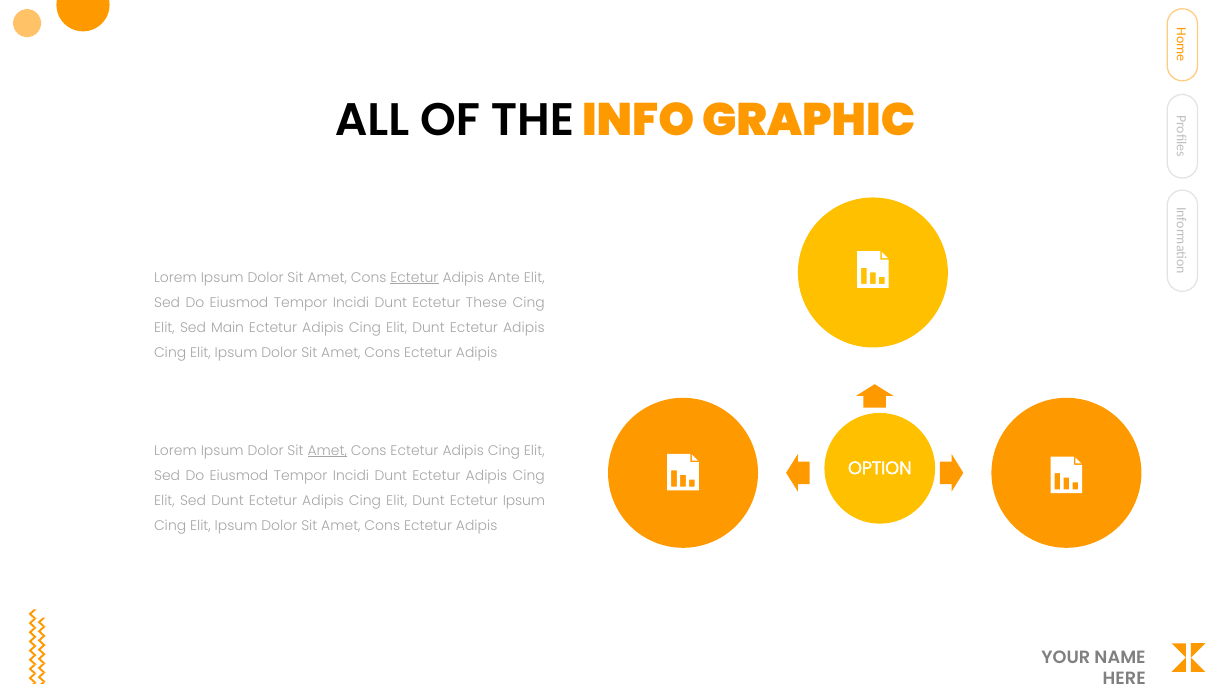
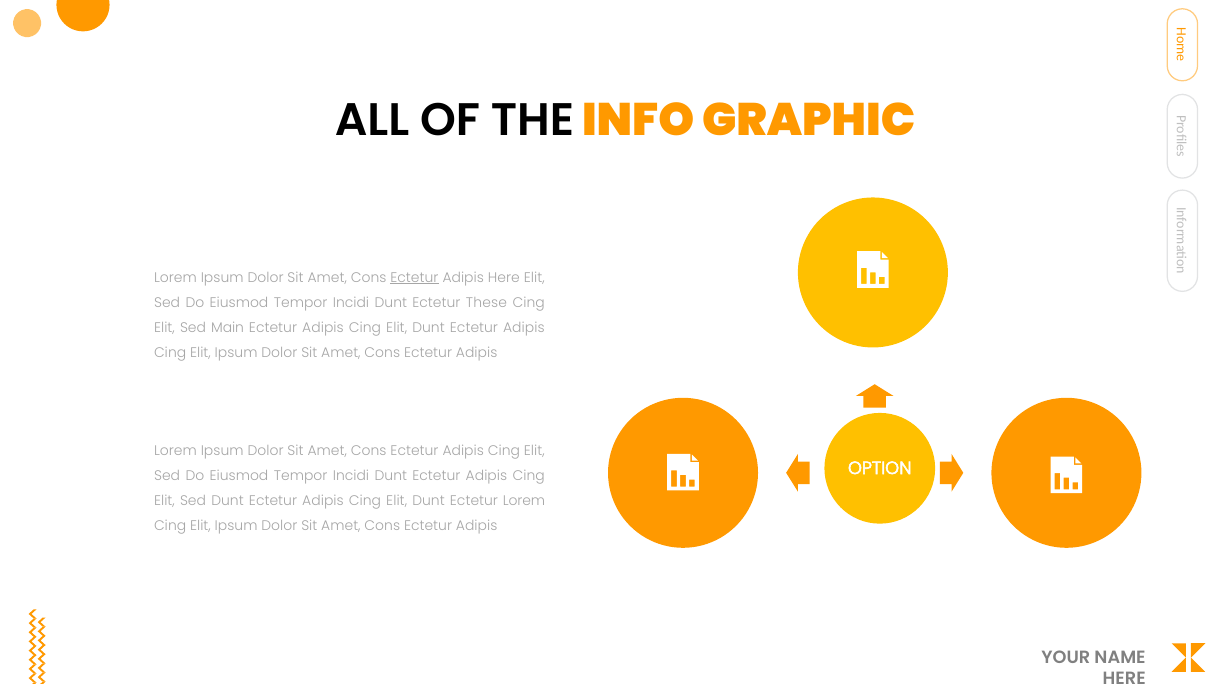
Adipis Ante: Ante -> Here (504, 278)
Amet underline: present -> none (327, 451)
Ectetur Ipsum: Ipsum -> Lorem (524, 501)
